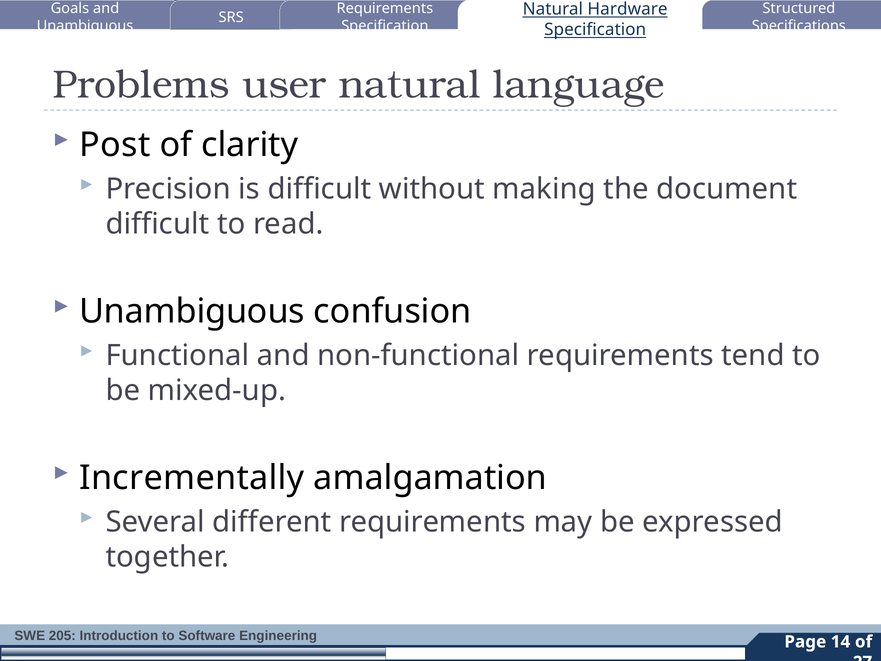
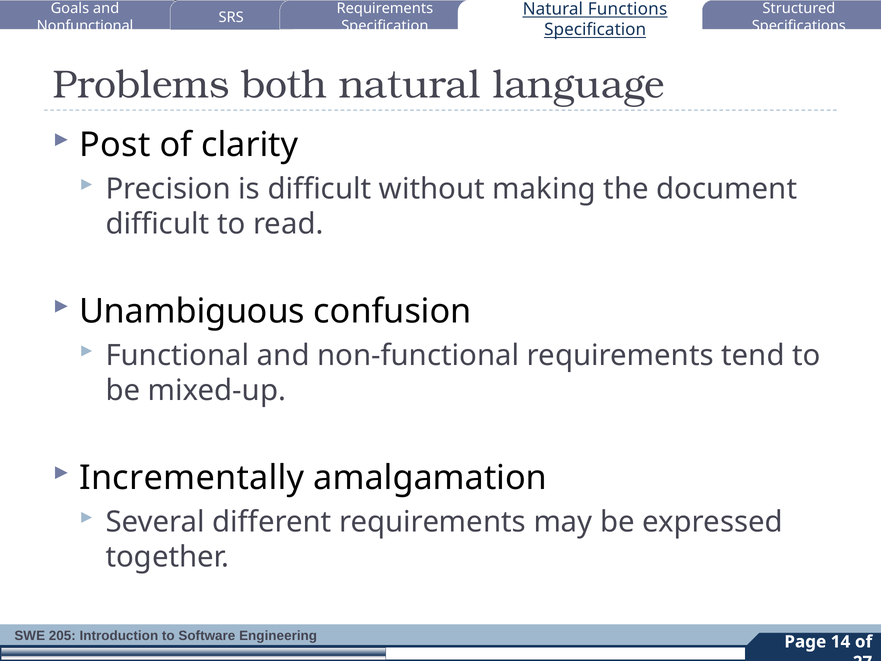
Hardware: Hardware -> Functions (627, 9)
Unambiguous: Unambiguous -> Nonfunctional (85, 26)
user: user -> both (284, 85)
